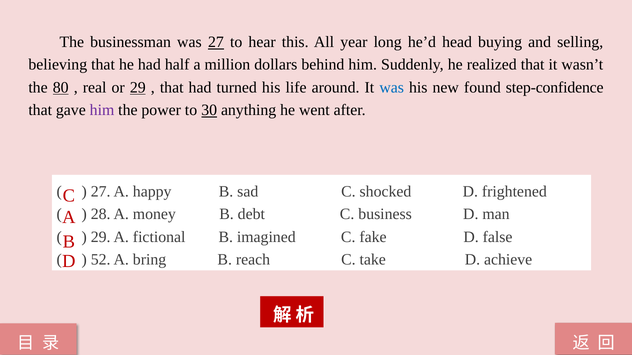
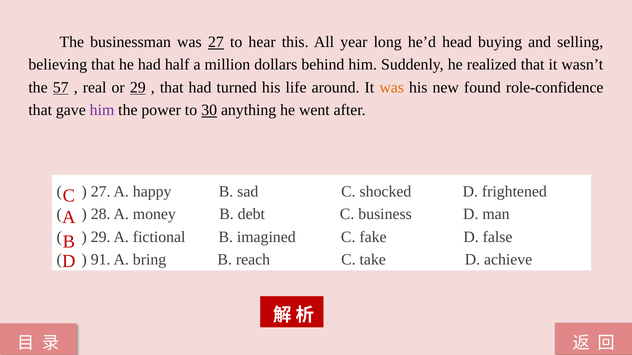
80: 80 -> 57 (61, 87)
was colour: blue -> orange (392, 87)
step-confidence: step-confidence -> role-confidence (555, 87)
52: 52 -> 91 (101, 260)
